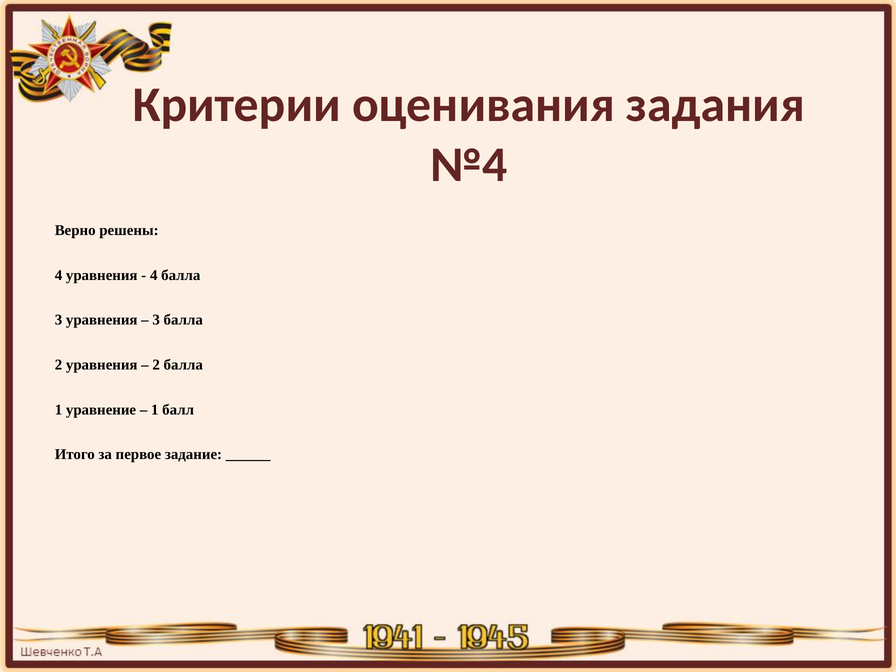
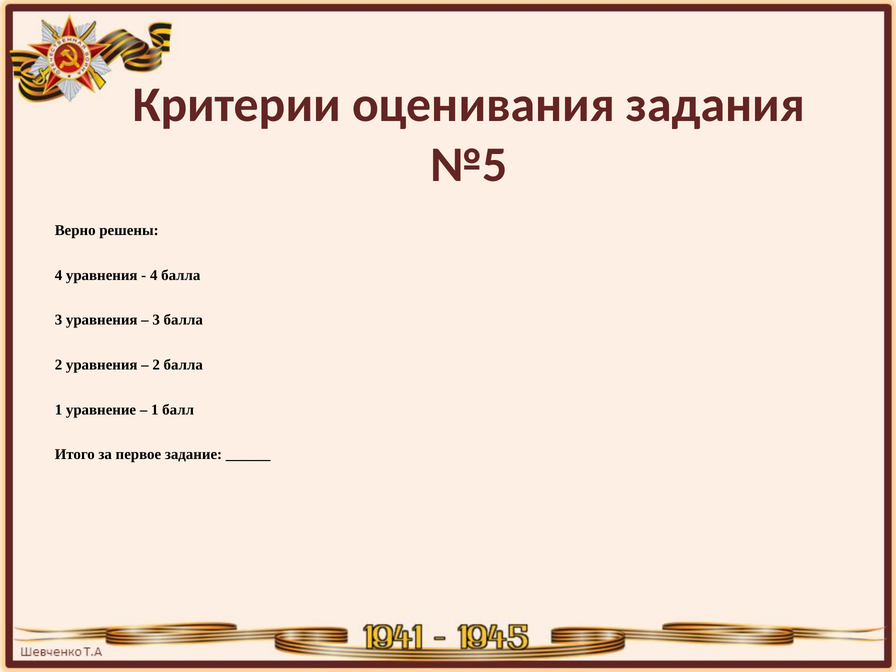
№4: №4 -> №5 (469, 165)
